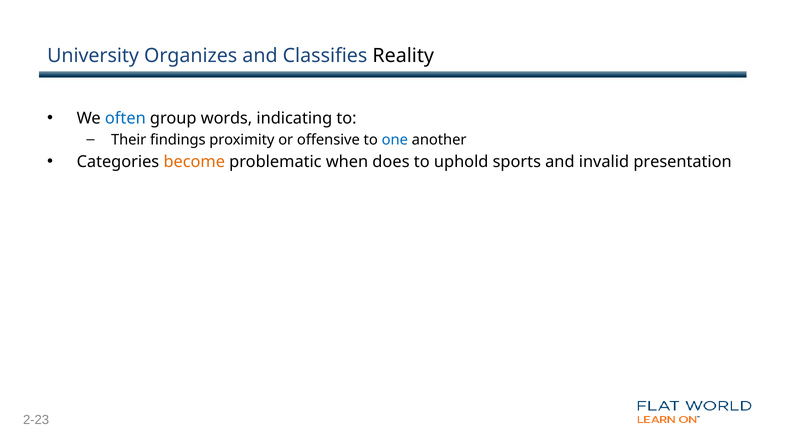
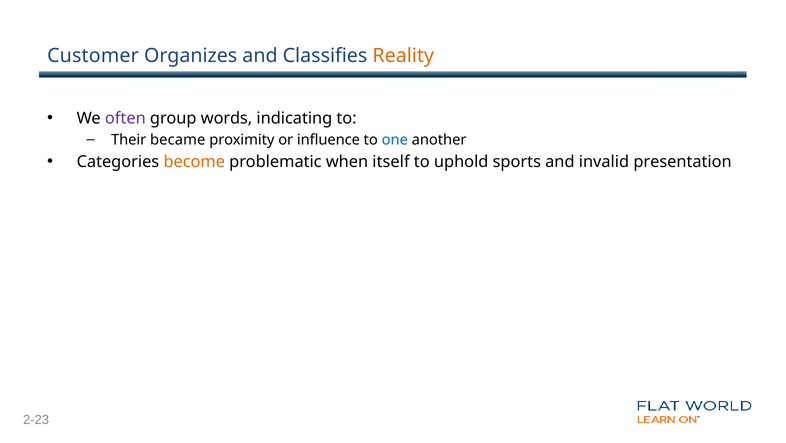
University: University -> Customer (93, 56)
Reality colour: black -> orange (403, 56)
often colour: blue -> purple (125, 118)
findings: findings -> became (178, 140)
offensive: offensive -> influence (328, 140)
does: does -> itself (391, 162)
